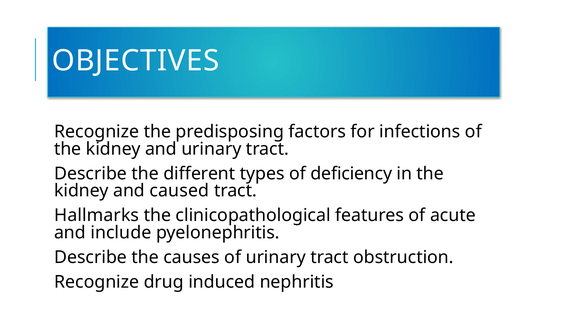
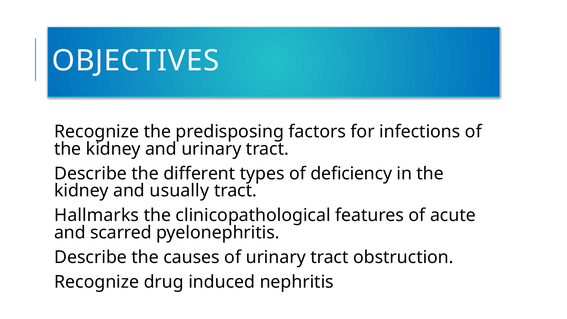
caused: caused -> usually (179, 191)
include: include -> scarred (121, 233)
